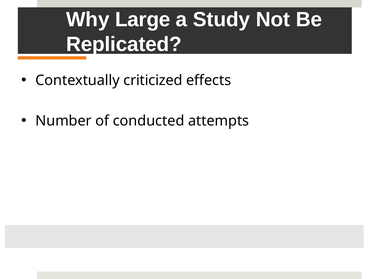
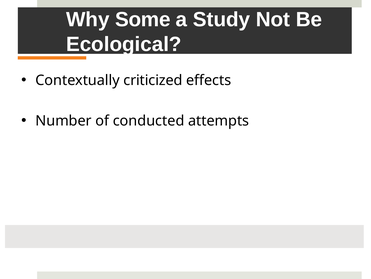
Large: Large -> Some (143, 20)
Replicated: Replicated -> Ecological (124, 44)
